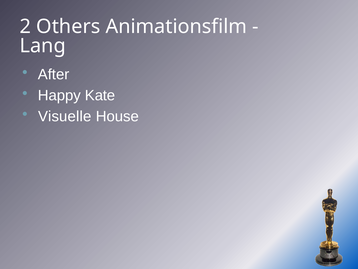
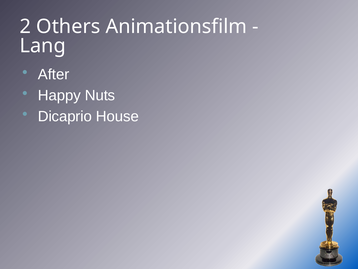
Kate: Kate -> Nuts (100, 95)
Visuelle: Visuelle -> Dicaprio (65, 116)
